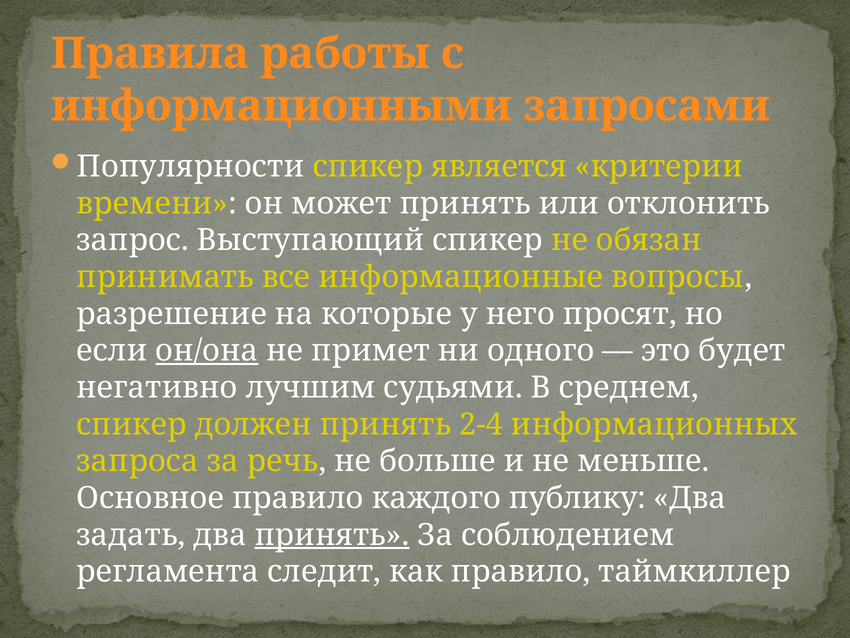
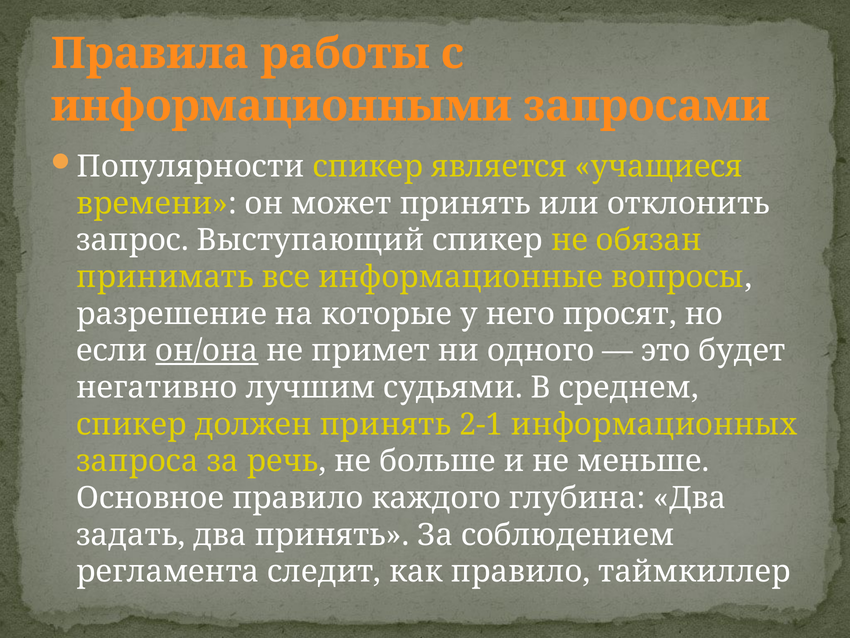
критерии: критерии -> учащиеся (659, 166)
2-4: 2-4 -> 2-1 (481, 424)
публику: публику -> глубина (577, 498)
принять underline: present -> none (332, 535)
